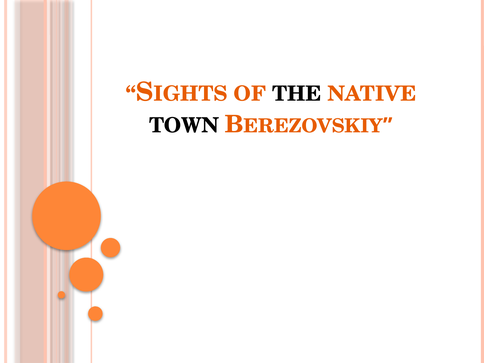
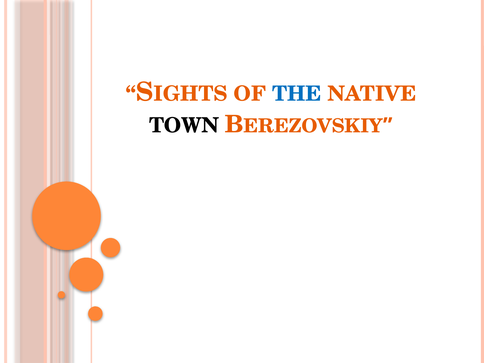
THE colour: black -> blue (297, 94)
